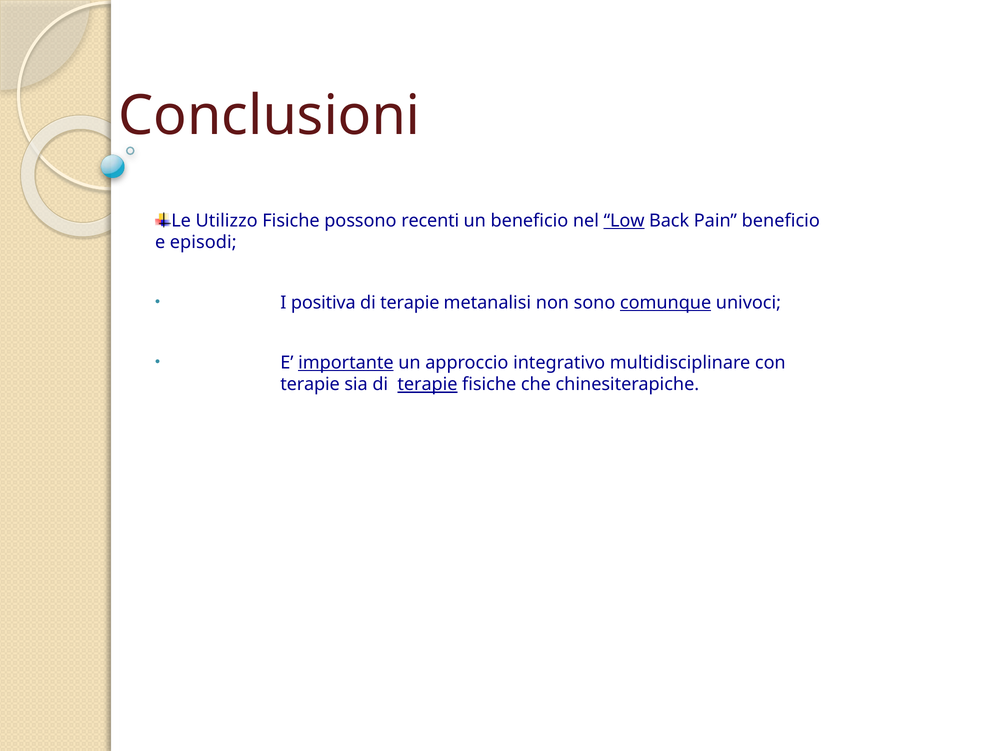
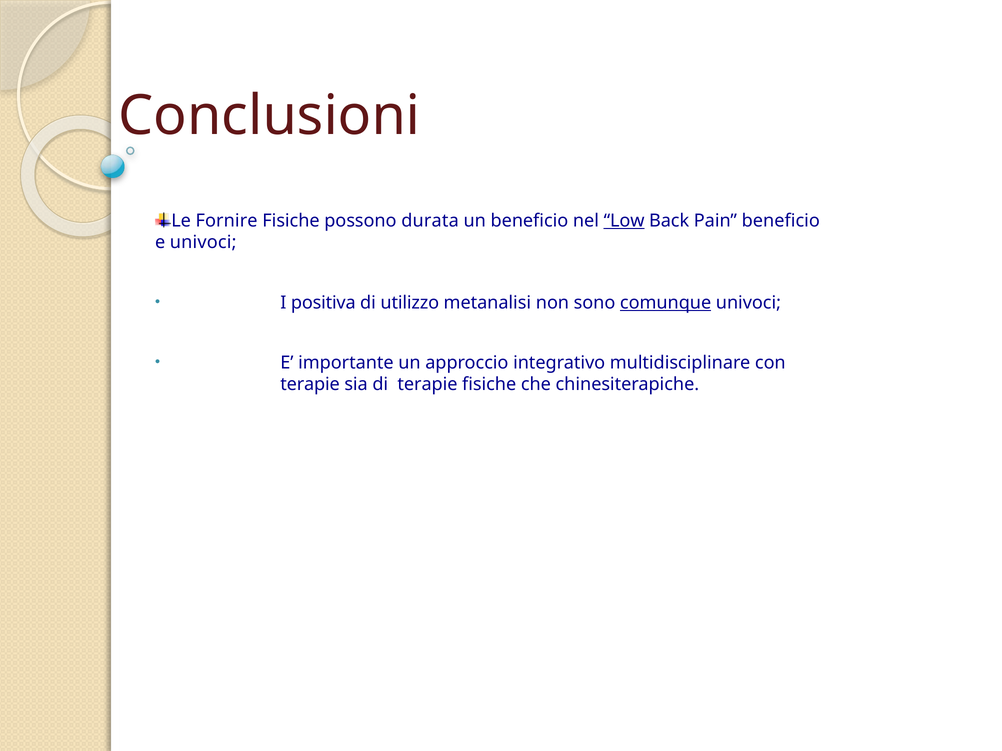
Utilizzo: Utilizzo -> Fornire (227, 221)
recenti: recenti -> durata (430, 221)
e episodi: episodi -> univoci (203, 243)
terapie: terapie -> utilizzo (410, 303)
importante underline: present -> none (346, 363)
terapie underline: present -> none (427, 385)
